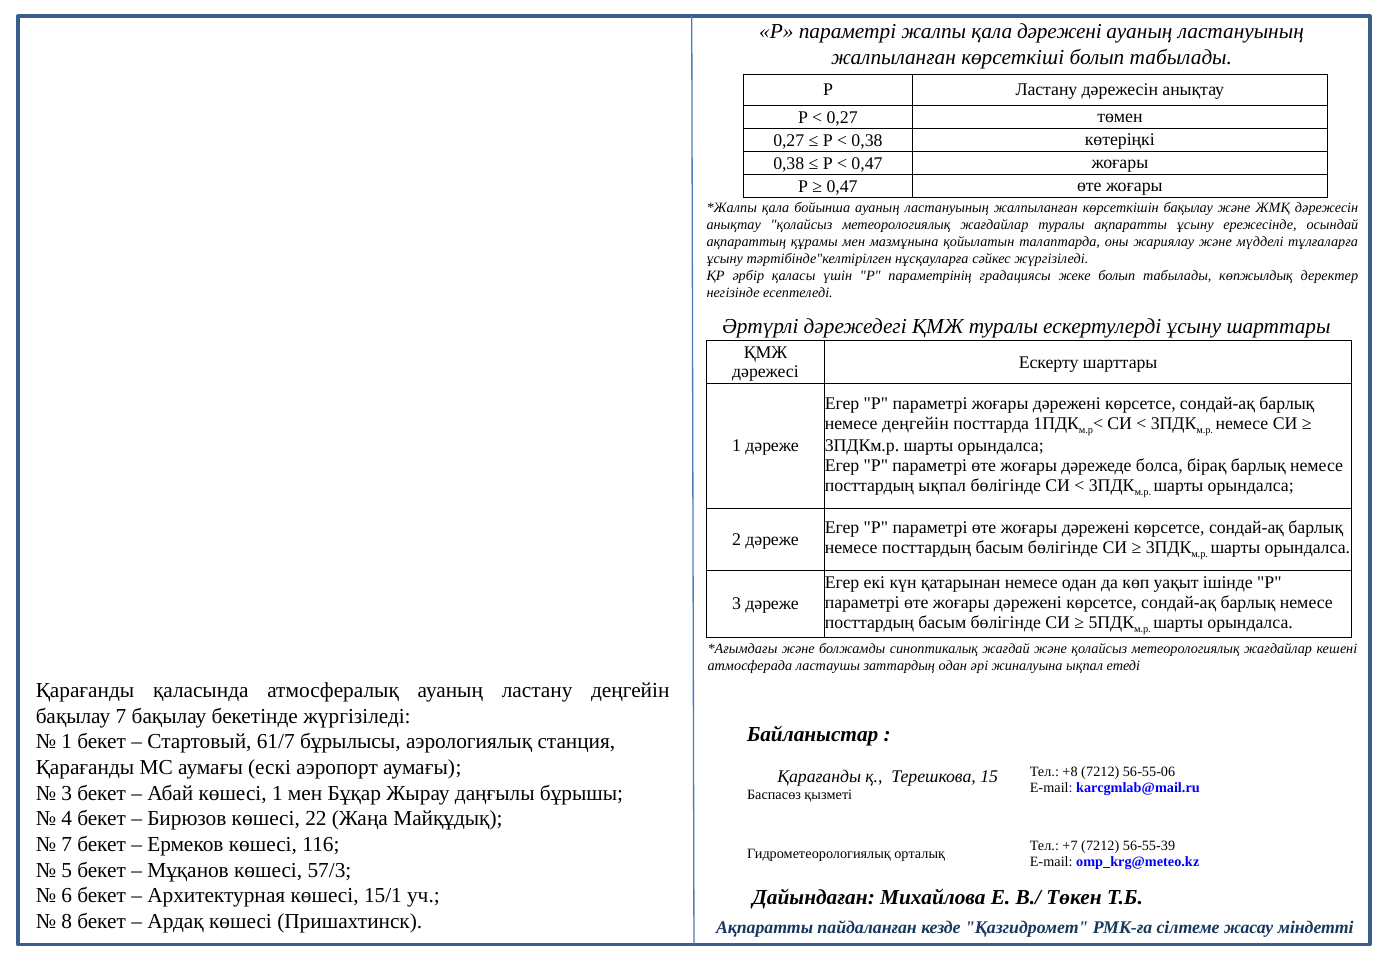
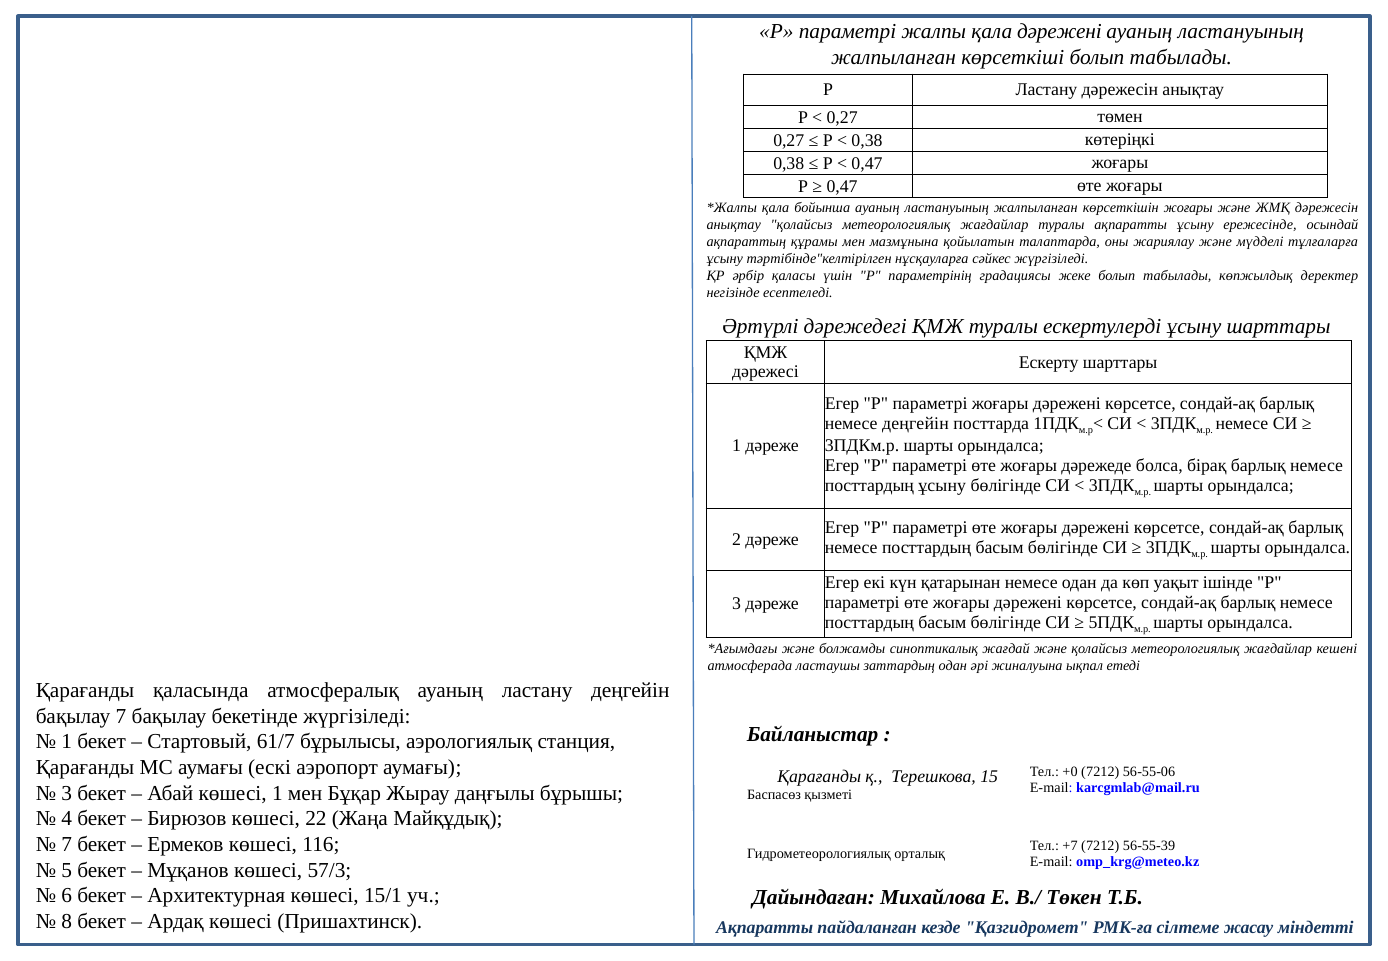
көрсеткішін бақылау: бақылау -> жоғары (1188, 207)
посттардың ықпал: ықпал -> ұсыну (942, 485)
+8: +8 -> +0 (1070, 771)
